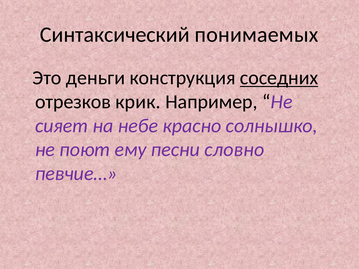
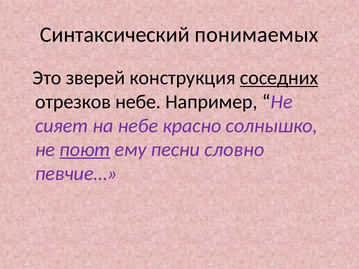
деньги: деньги -> зверей (95, 78)
отрезков крик: крик -> небе (138, 102)
поют underline: none -> present (85, 150)
